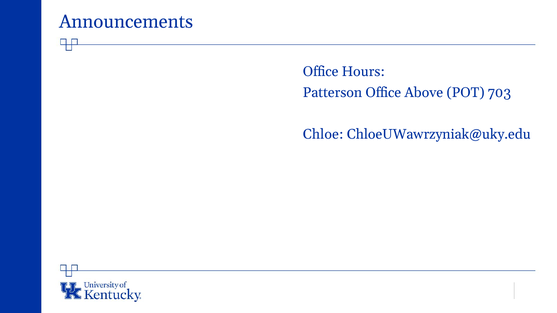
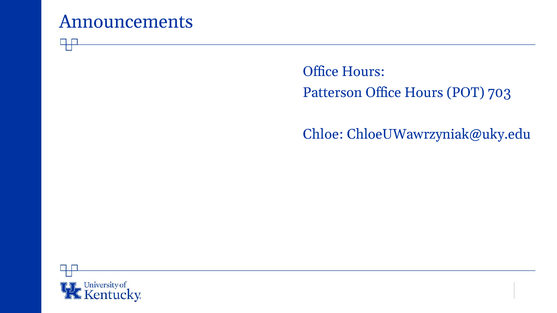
Patterson Office Above: Above -> Hours (424, 93)
